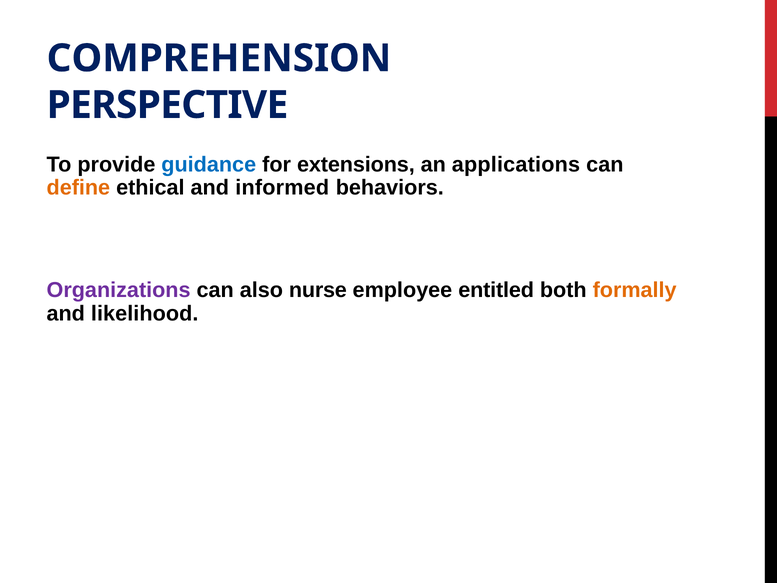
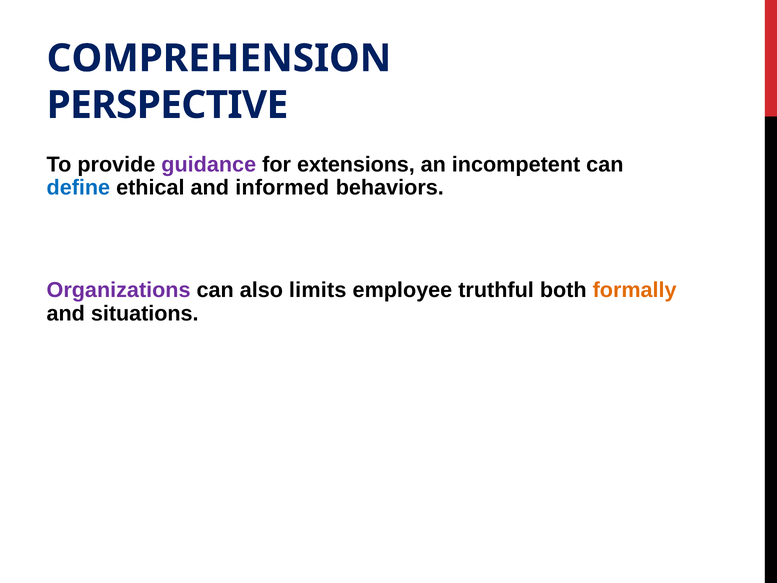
guidance colour: blue -> purple (209, 164)
applications: applications -> incompetent (516, 164)
define colour: orange -> blue (78, 188)
nurse: nurse -> limits (318, 290)
entitled: entitled -> truthful (496, 290)
likelihood: likelihood -> situations (145, 313)
